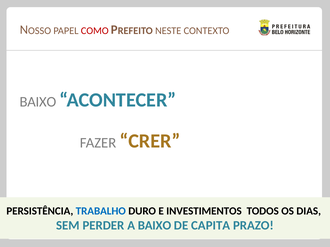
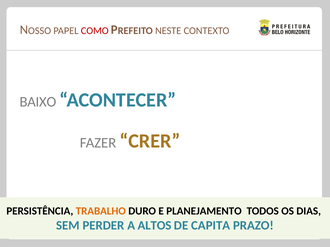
TRABALHO colour: blue -> orange (101, 212)
INVESTIMENTOS: INVESTIMENTOS -> PLANEJAMENTO (204, 212)
A BAIXO: BAIXO -> ALTOS (155, 226)
